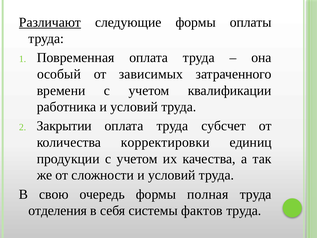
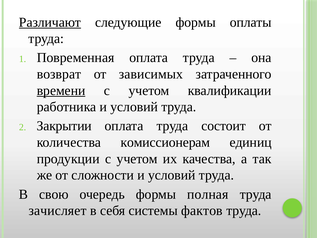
особый: особый -> возврат (59, 74)
времени underline: none -> present (61, 90)
субсчет: субсчет -> состоит (224, 126)
корректировки: корректировки -> комиссионерам (165, 142)
отделения: отделения -> зачисляет (58, 210)
